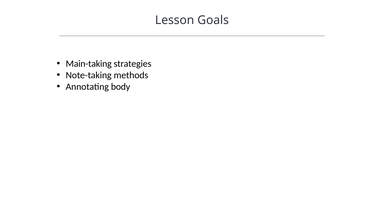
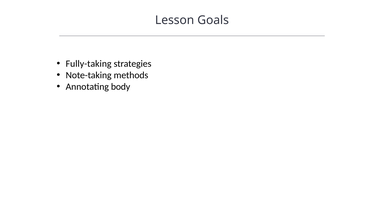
Main-taking: Main-taking -> Fully-taking (89, 64)
